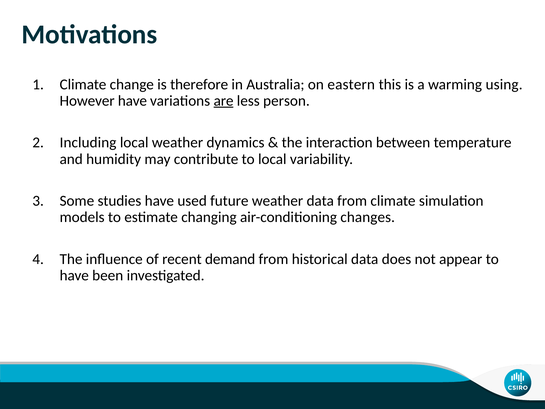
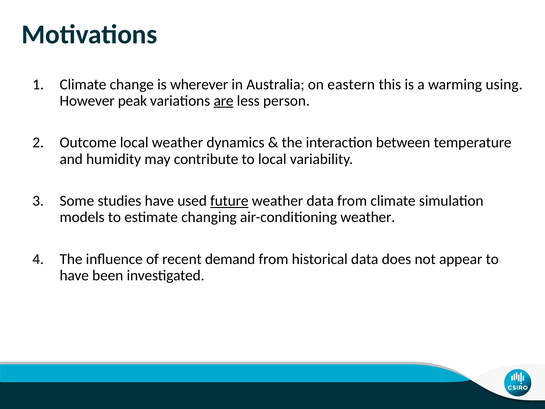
therefore: therefore -> wherever (199, 84)
However have: have -> peak (132, 101)
Including: Including -> Outcome (88, 143)
future underline: none -> present (229, 201)
air-conditioning changes: changes -> weather (368, 217)
